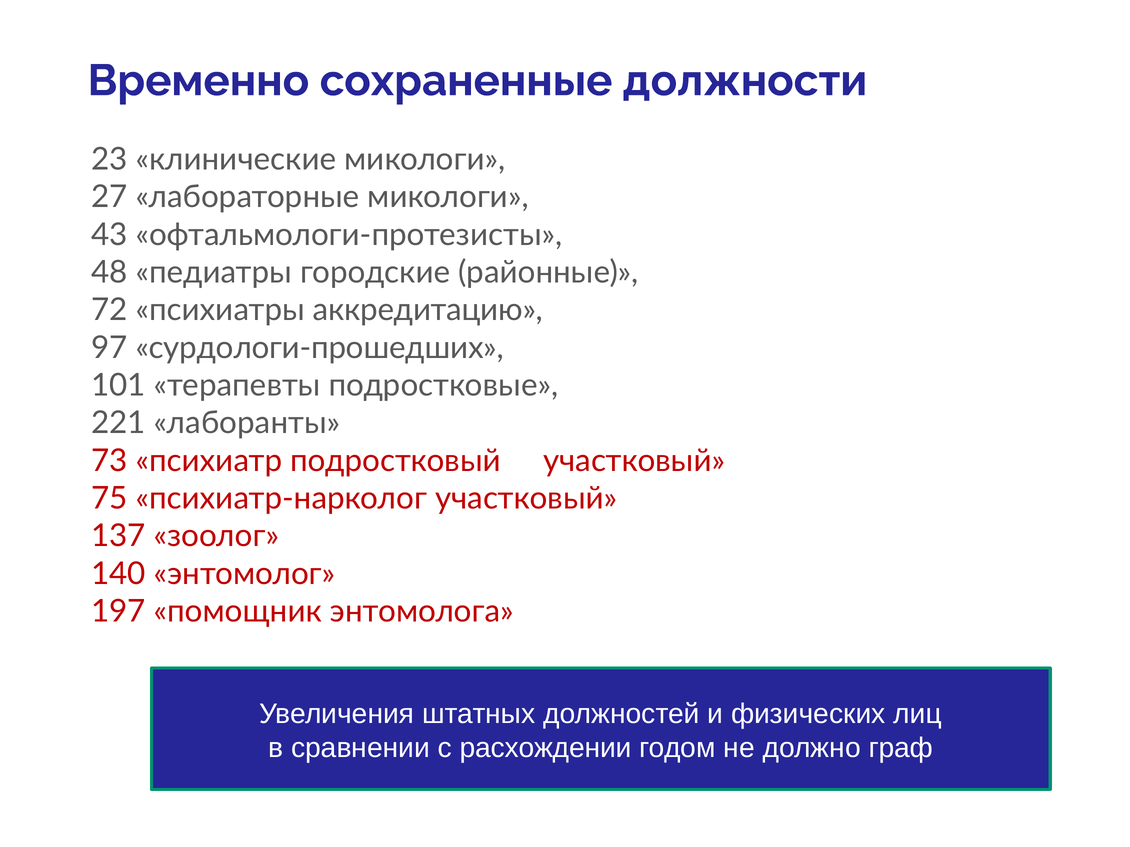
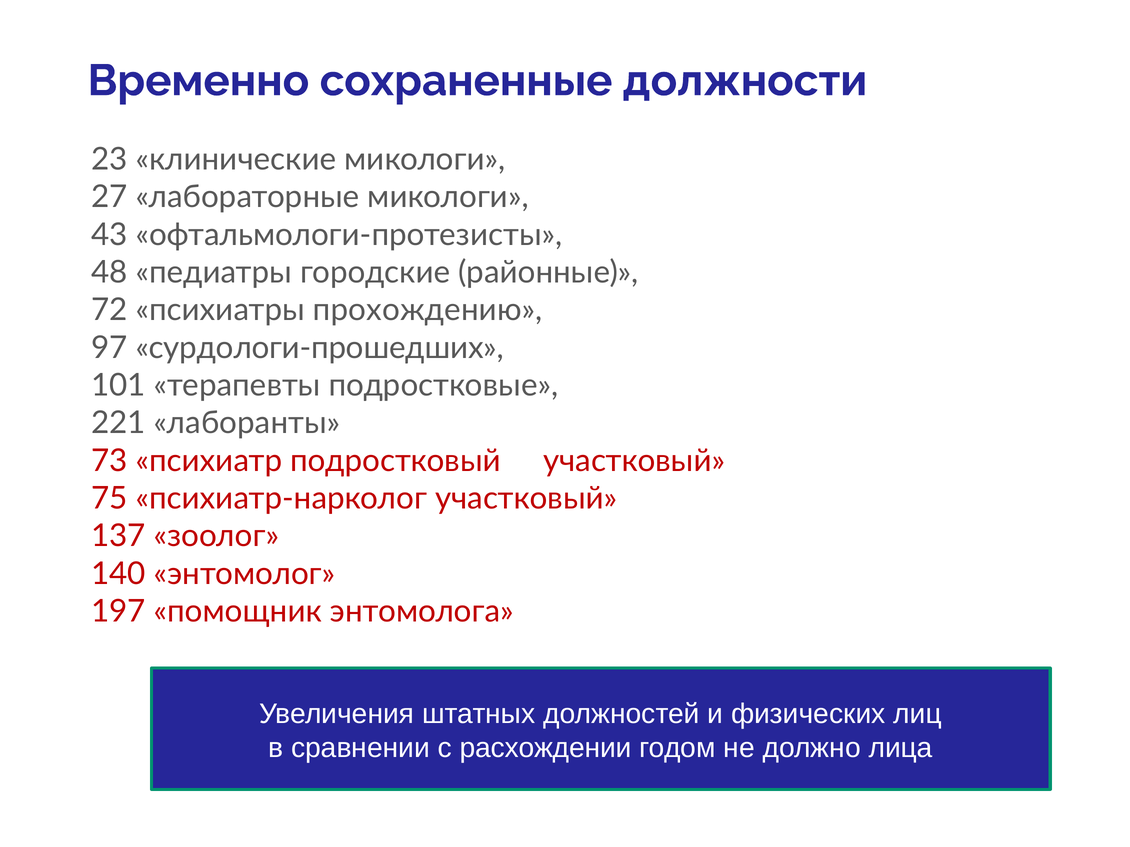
аккредитацию: аккредитацию -> прохождению (428, 310)
граф: граф -> лица (901, 748)
